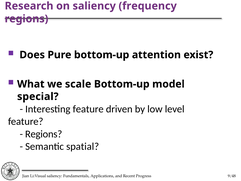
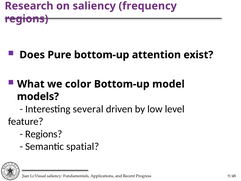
scale: scale -> color (78, 84)
special: special -> models (38, 96)
Interesting feature: feature -> several (88, 109)
